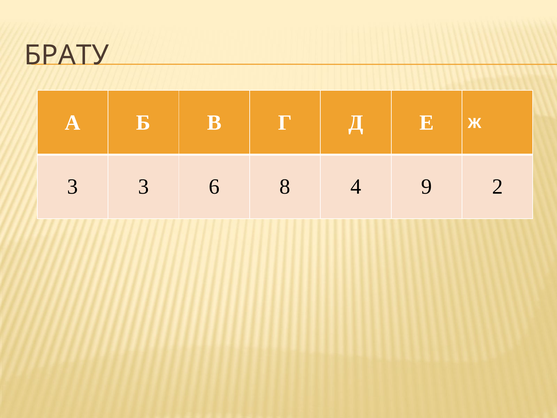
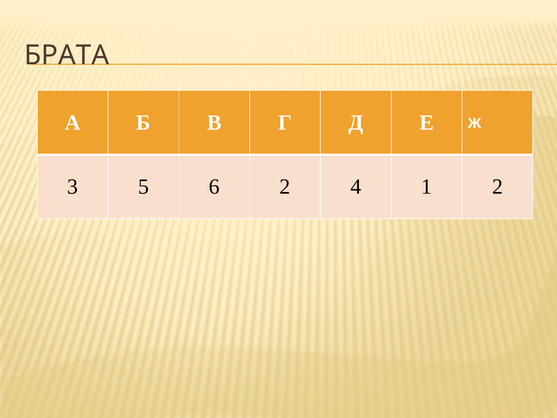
БРАТУ: БРАТУ -> БРАТА (67, 55)
3 3: 3 -> 5 (143, 187)
6 8: 8 -> 2 (285, 187)
9: 9 -> 1 (427, 187)
